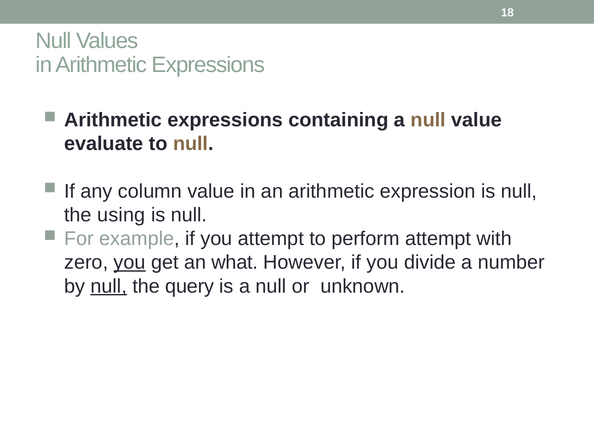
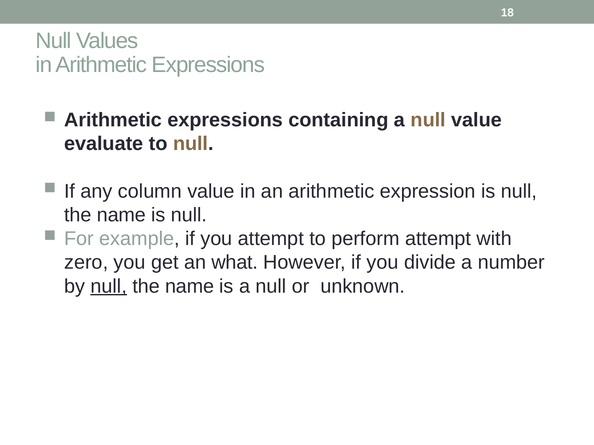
using: using -> name (121, 215)
you underline: present -> none (130, 263)
query: query -> name (190, 287)
